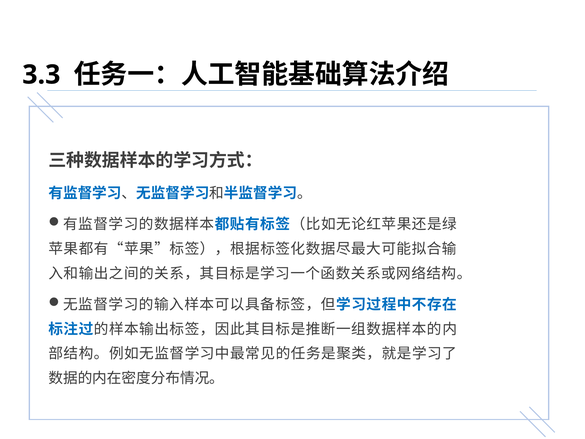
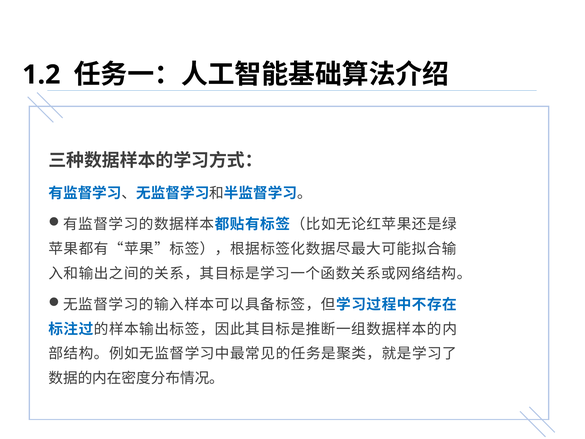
3.3: 3.3 -> 1.2 (41, 75)
